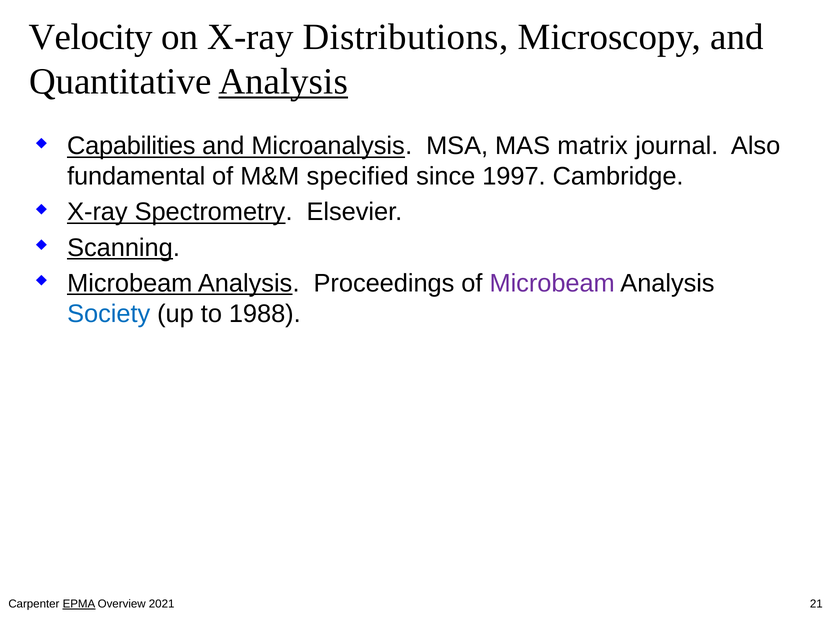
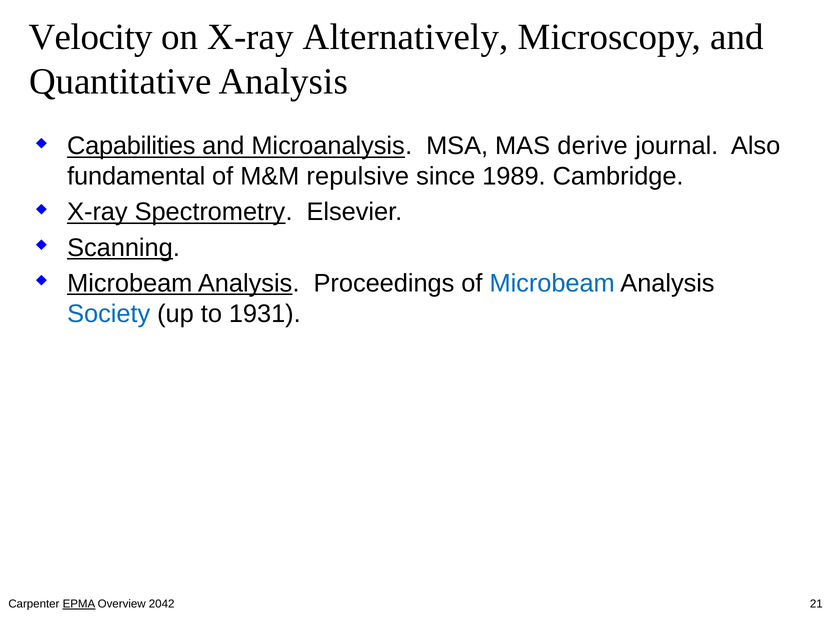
Distributions: Distributions -> Alternatively (406, 37)
Analysis underline: present -> none (283, 81)
matrix: matrix -> derive (593, 146)
specified: specified -> repulsive (358, 176)
1997: 1997 -> 1989 (514, 176)
Microbeam colour: purple -> blue (552, 283)
1988: 1988 -> 1931 (265, 313)
2021: 2021 -> 2042 (162, 603)
